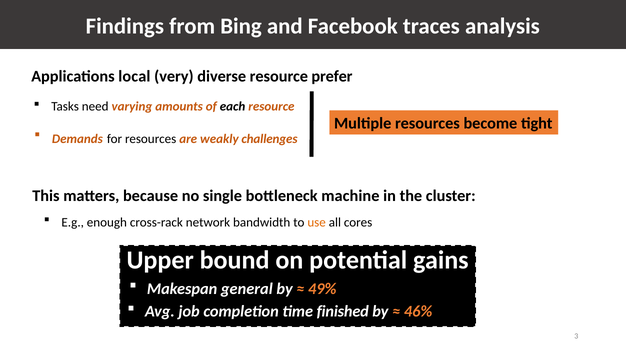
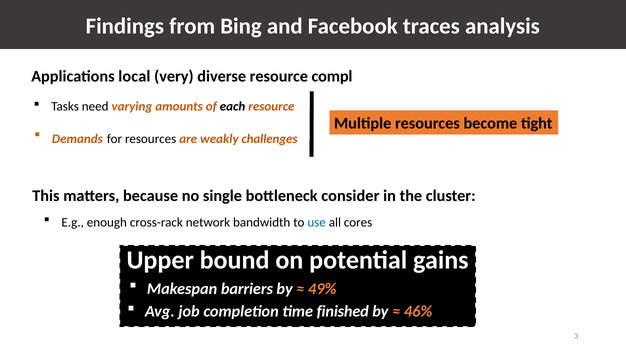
prefer: prefer -> compl (332, 76)
machine: machine -> consider (350, 196)
use colour: orange -> blue (317, 222)
general: general -> barriers (247, 289)
